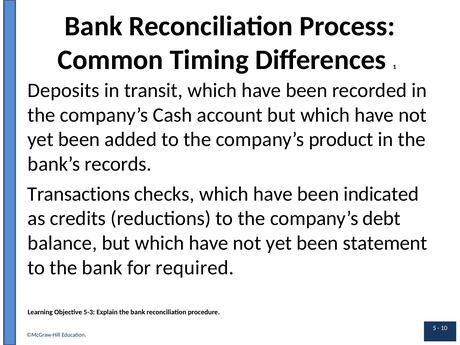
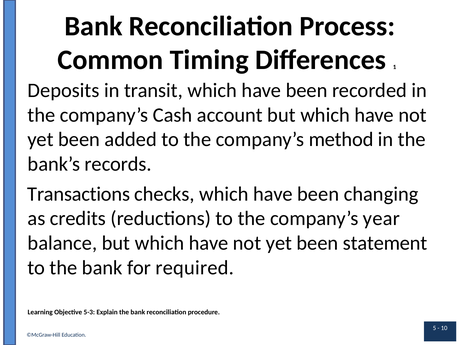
product: product -> method (341, 140)
indicated: indicated -> changing (381, 194)
debt: debt -> year (381, 219)
